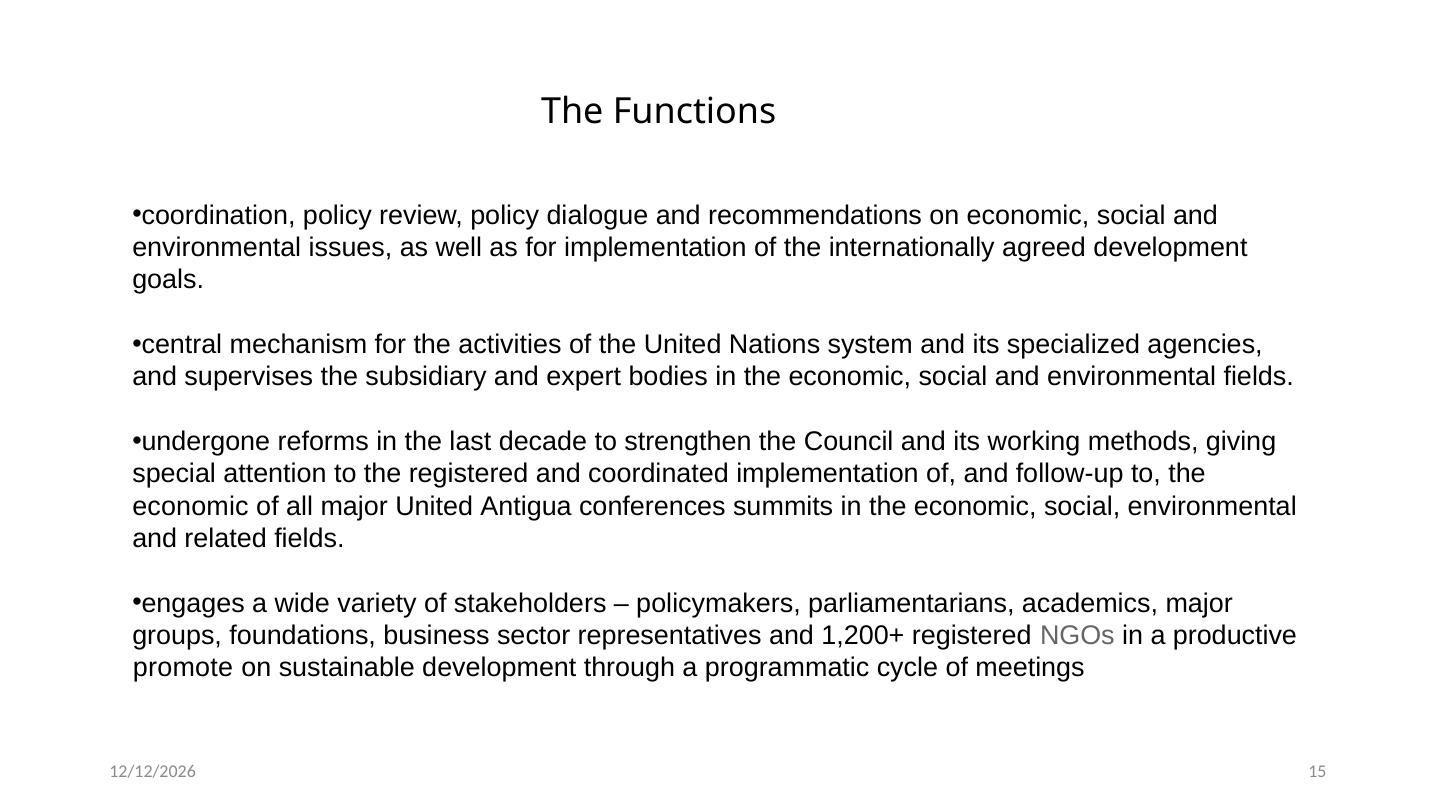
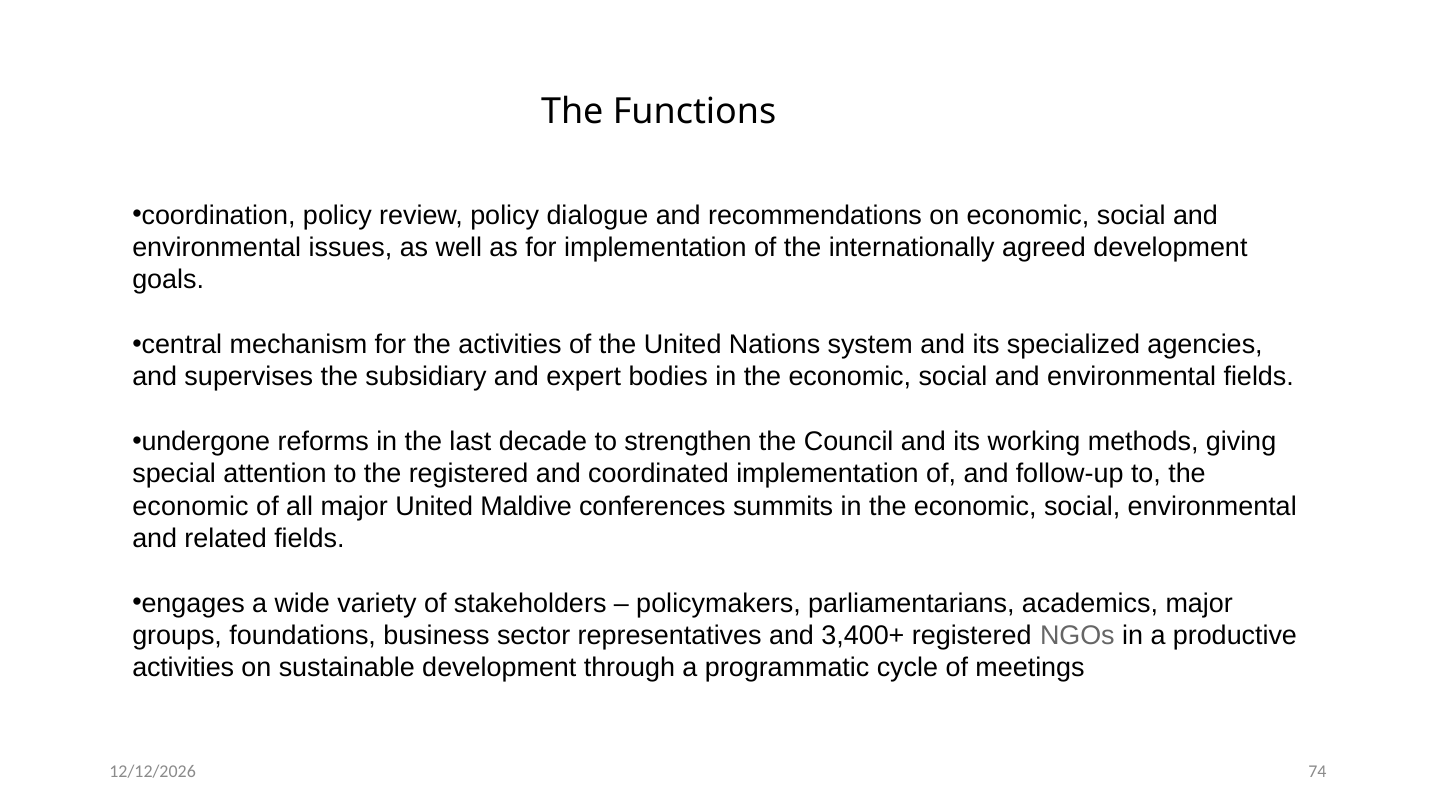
Antigua: Antigua -> Maldive (526, 506)
1,200+: 1,200+ -> 3,400+ (863, 635)
promote: promote -> activities (183, 668)
15: 15 -> 74 (1317, 771)
